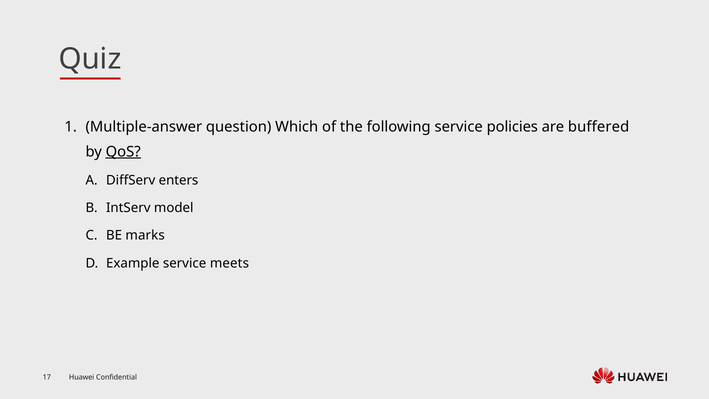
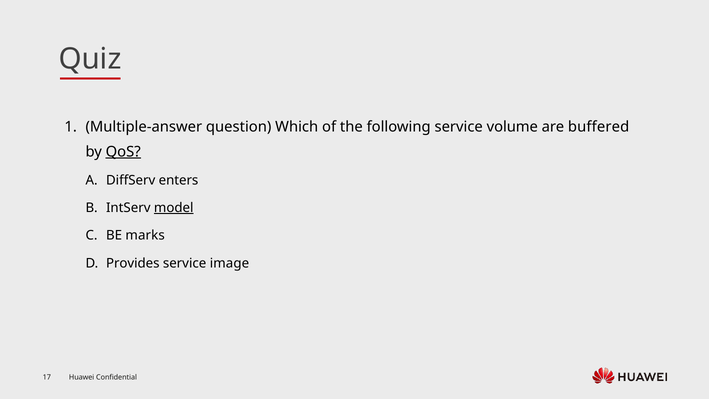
policies: policies -> volume (512, 127)
model underline: none -> present (174, 208)
Example: Example -> Provides (133, 263)
meets: meets -> image (229, 263)
